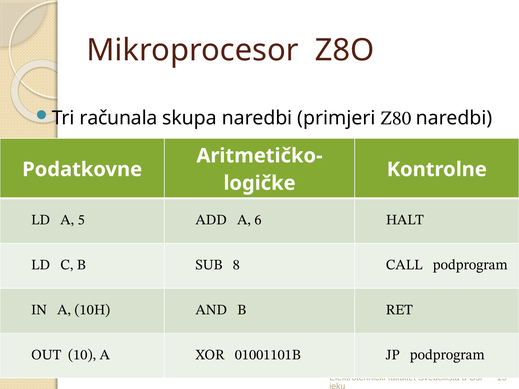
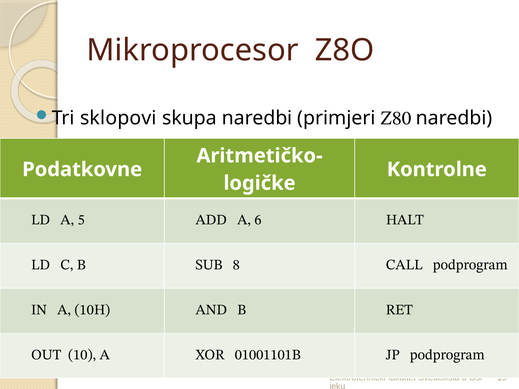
računala: računala -> sklopovi (118, 118)
